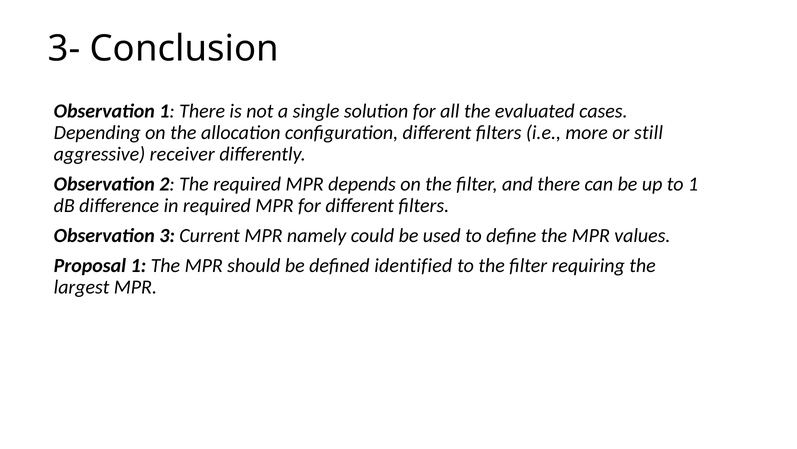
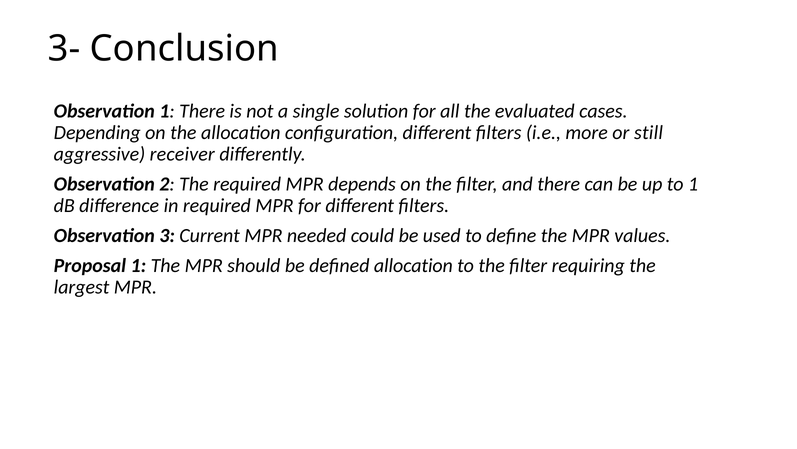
namely: namely -> needed (317, 235)
defined identified: identified -> allocation (413, 265)
